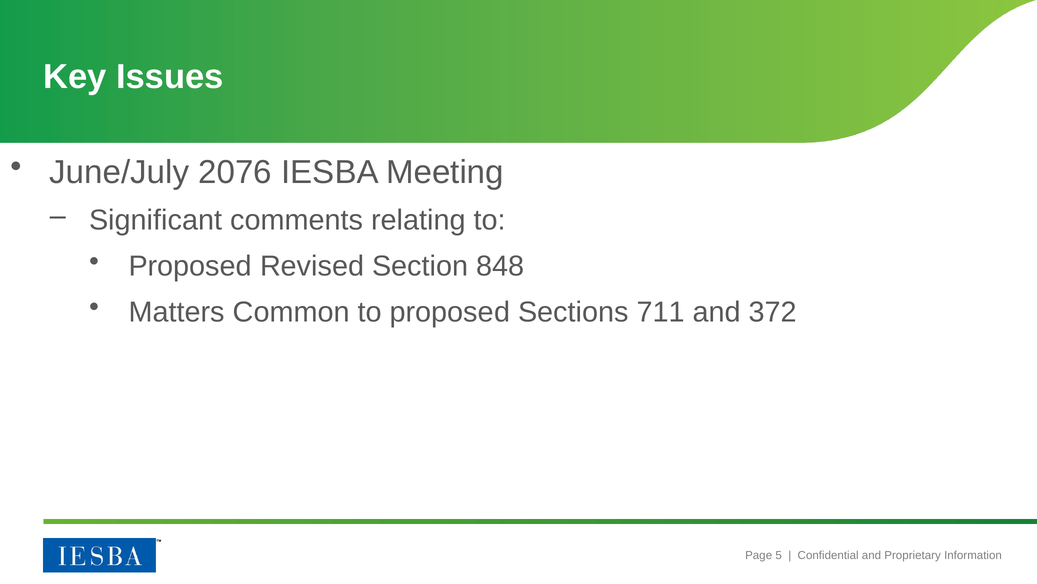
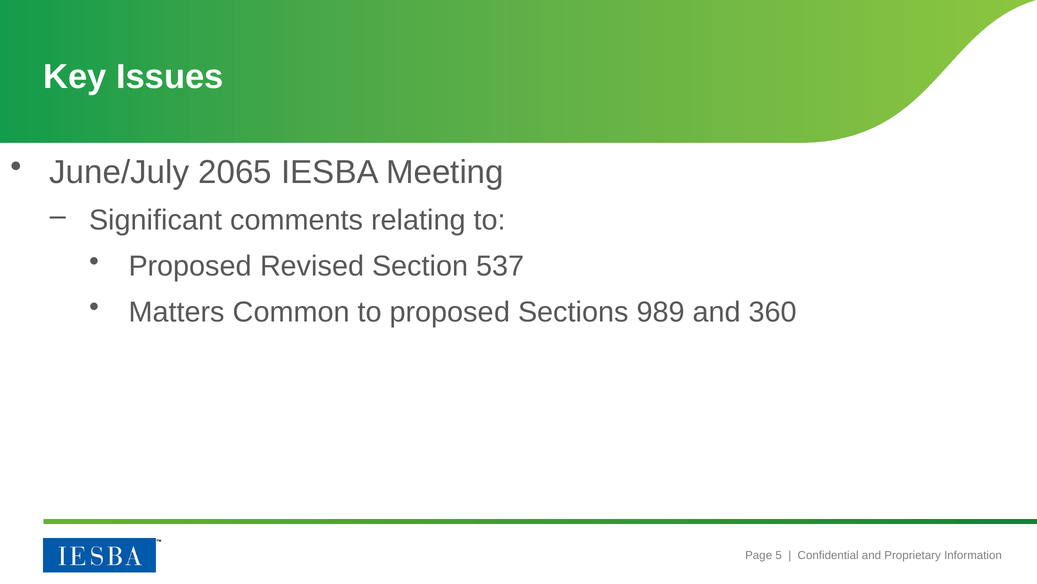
2076: 2076 -> 2065 (235, 172)
848: 848 -> 537 (500, 266)
711: 711 -> 989 (661, 312)
372: 372 -> 360 (773, 312)
